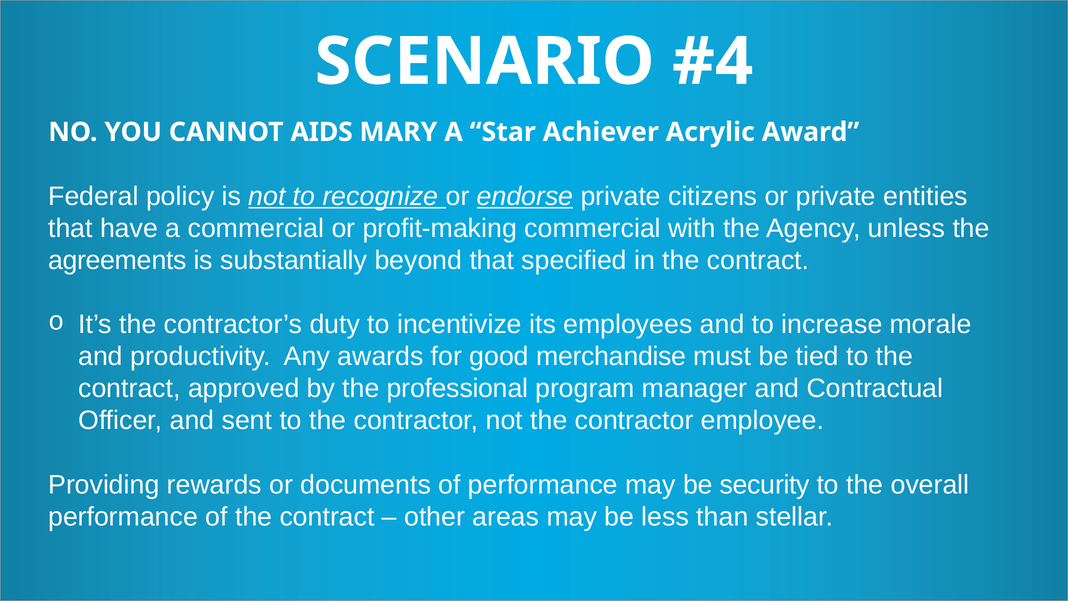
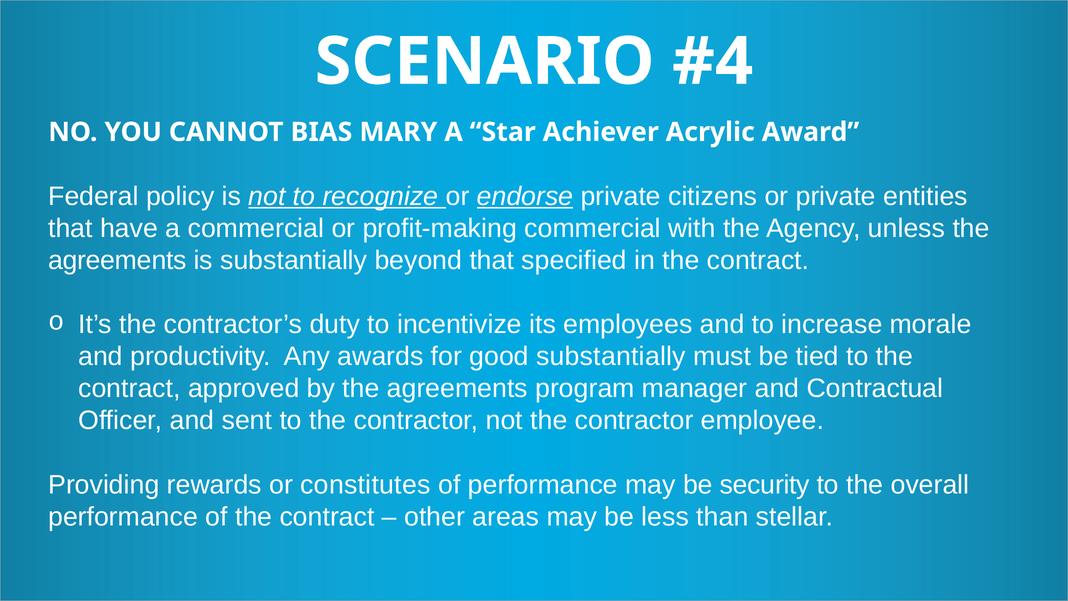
AIDS: AIDS -> BIAS (321, 132)
good merchandise: merchandise -> substantially (611, 356)
by the professional: professional -> agreements (457, 388)
documents: documents -> constitutes (365, 484)
